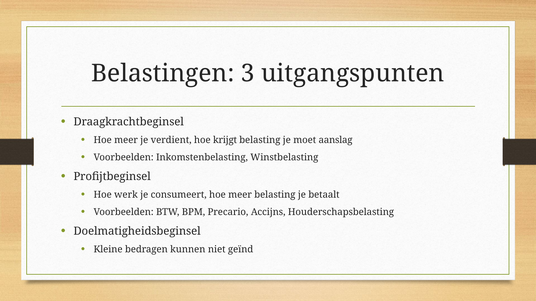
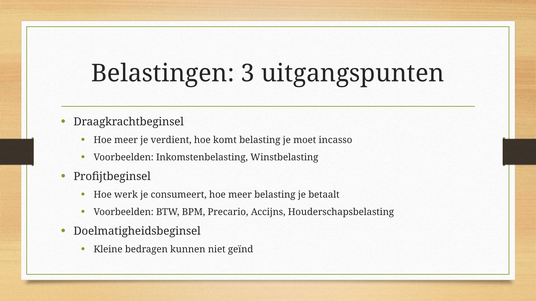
krijgt: krijgt -> komt (225, 140)
aanslag: aanslag -> incasso (335, 140)
